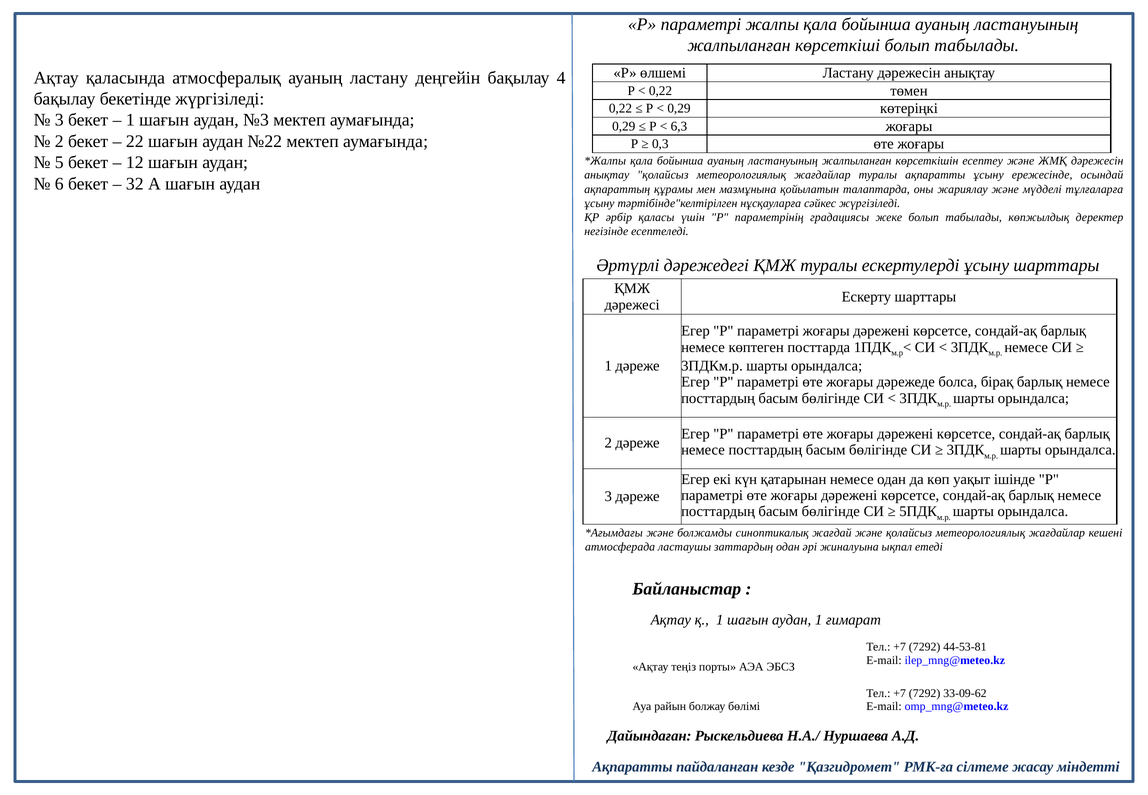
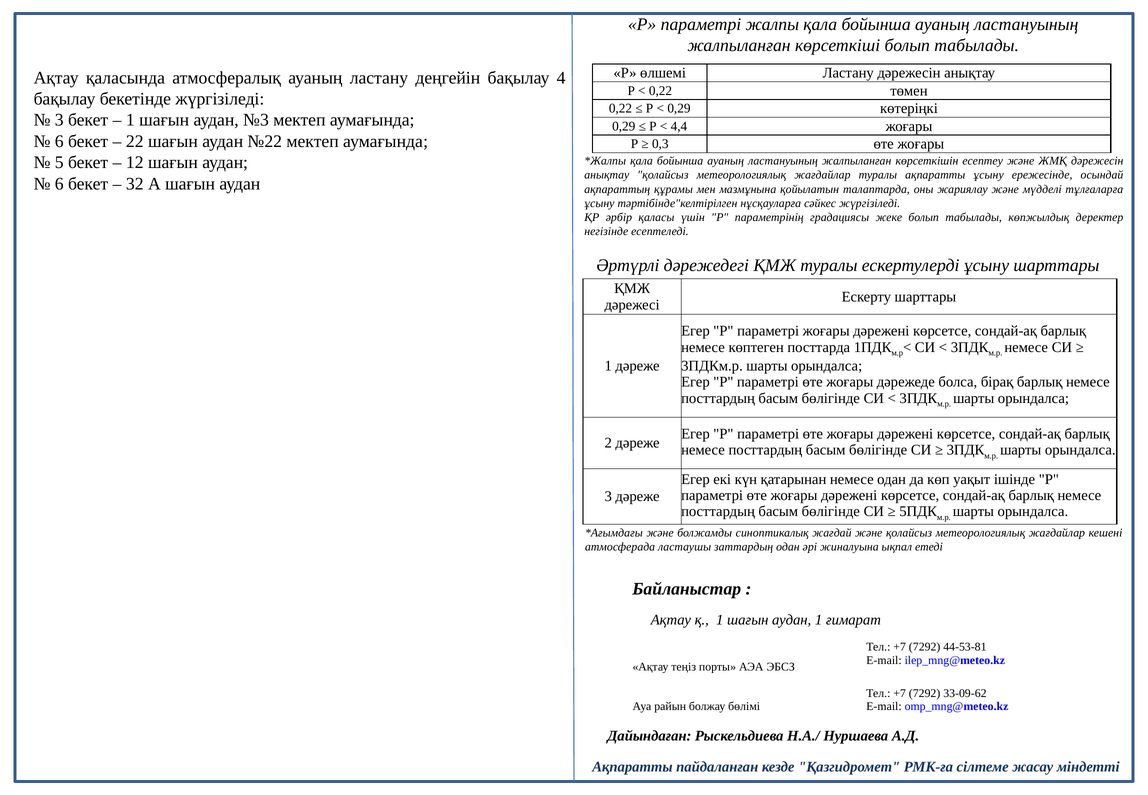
6,3: 6,3 -> 4,4 (679, 126)
2: 2 -> 6 (59, 141)
